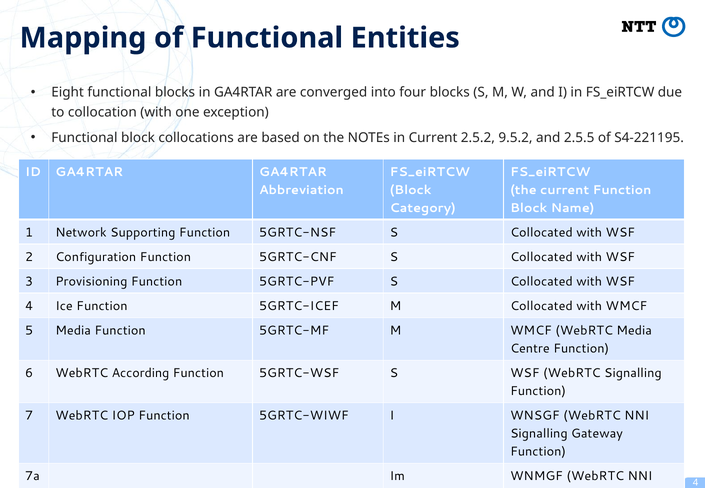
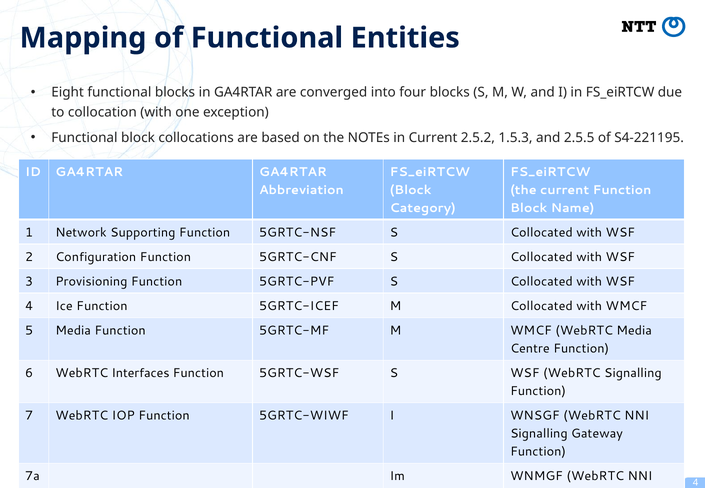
9.5.2: 9.5.2 -> 1.5.3 (516, 138)
According: According -> Interfaces (141, 373)
